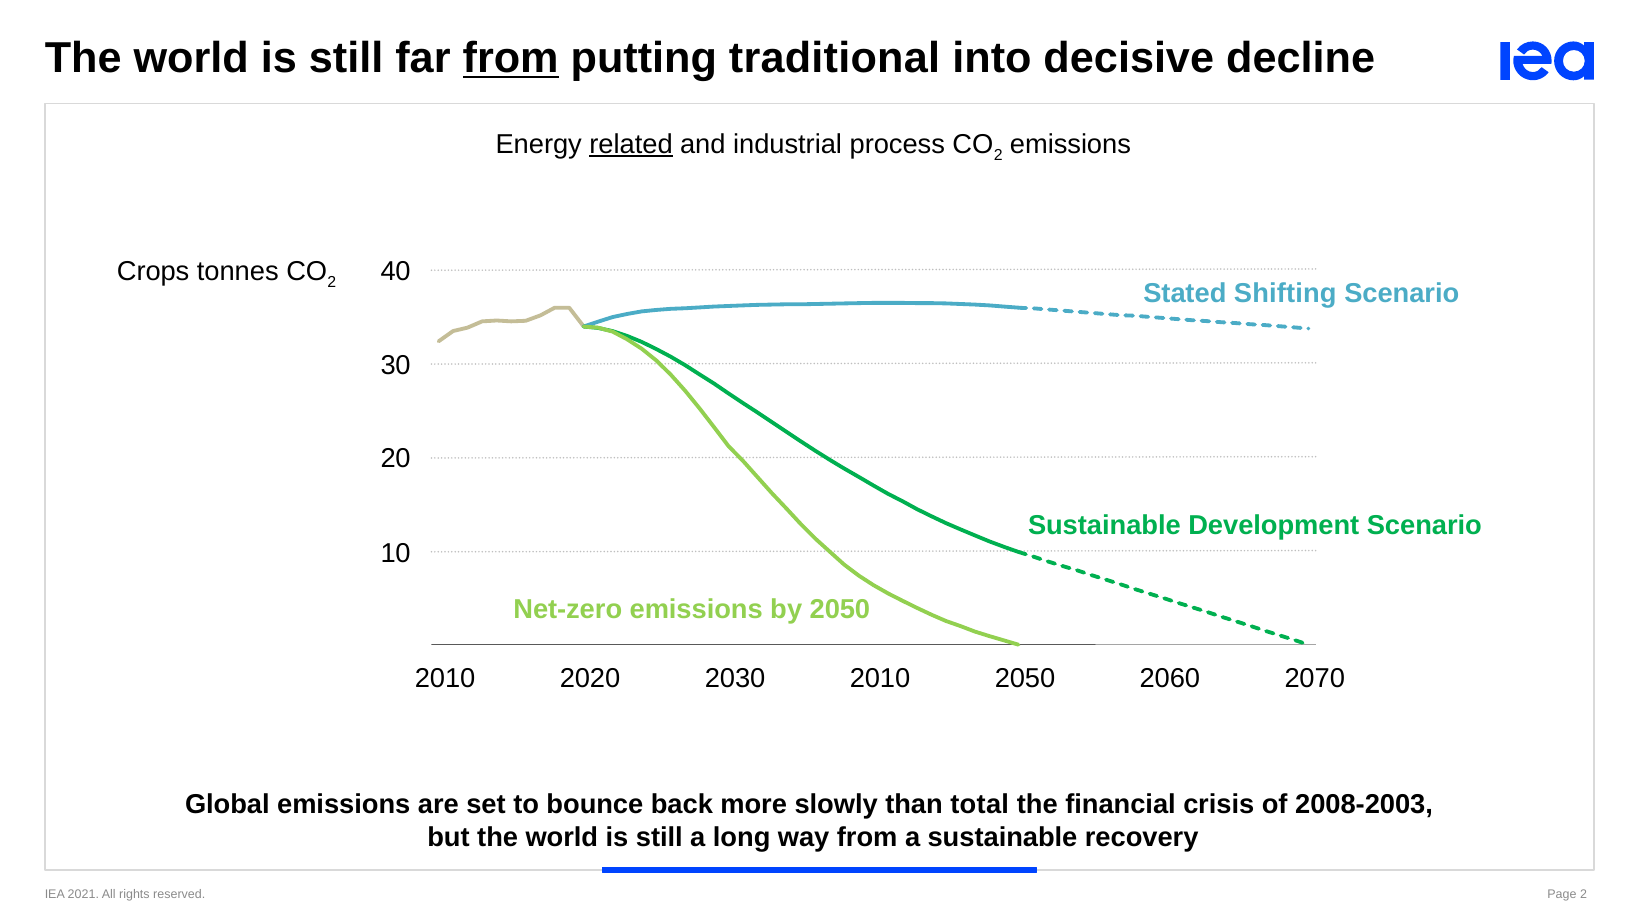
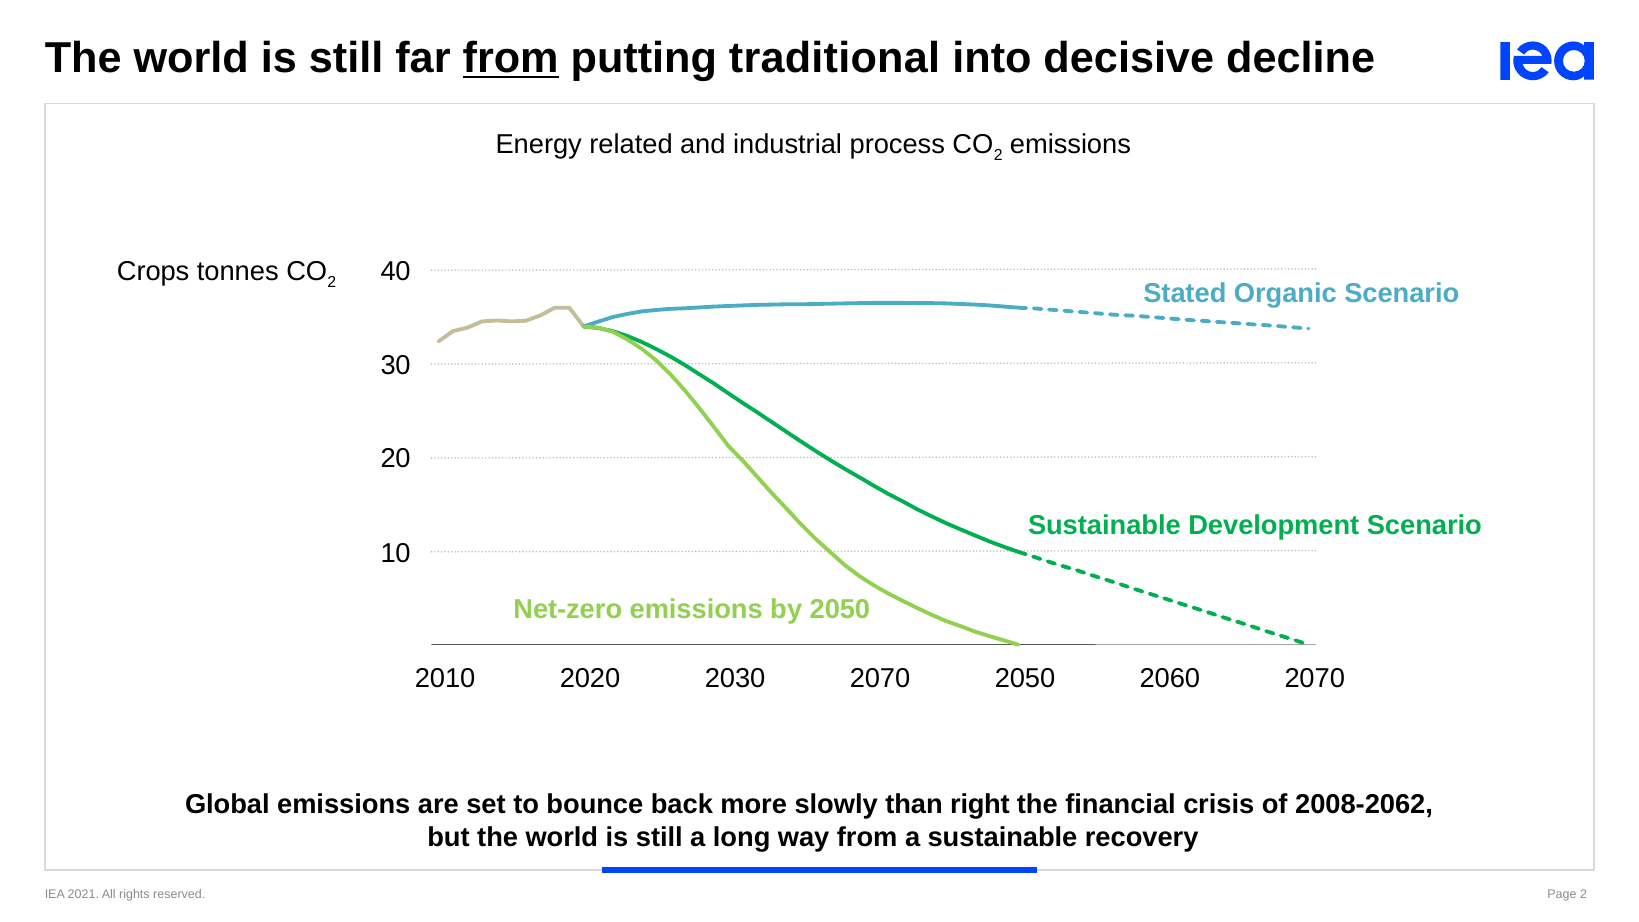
related underline: present -> none (631, 144)
Shifting: Shifting -> Organic (1285, 293)
2030 2010: 2010 -> 2070 (880, 678)
total: total -> right (980, 805)
2008-2003: 2008-2003 -> 2008-2062 (1364, 805)
